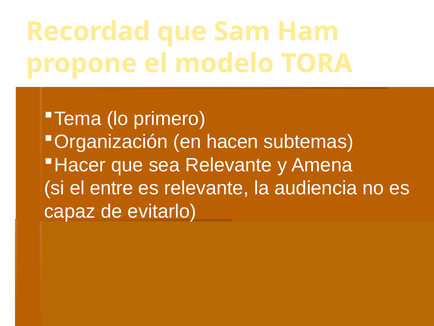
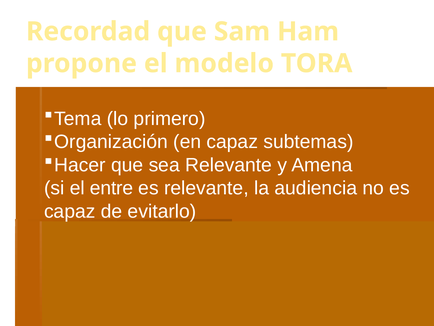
en hacen: hacen -> capaz (232, 142)
